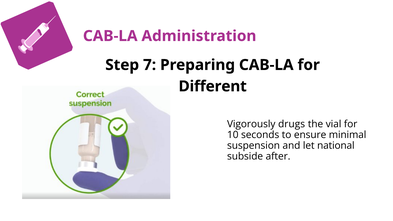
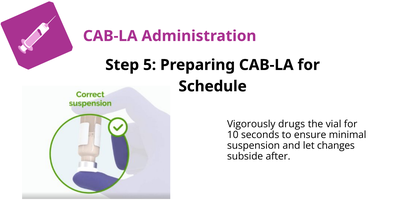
7: 7 -> 5 (150, 65)
Different: Different -> Schedule (213, 86)
national: national -> changes (336, 146)
